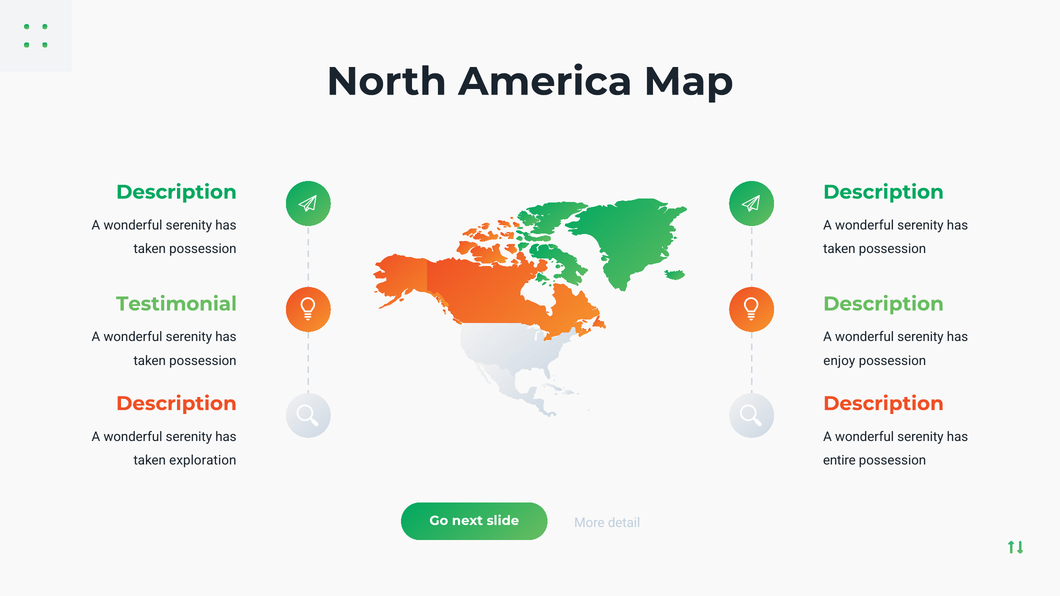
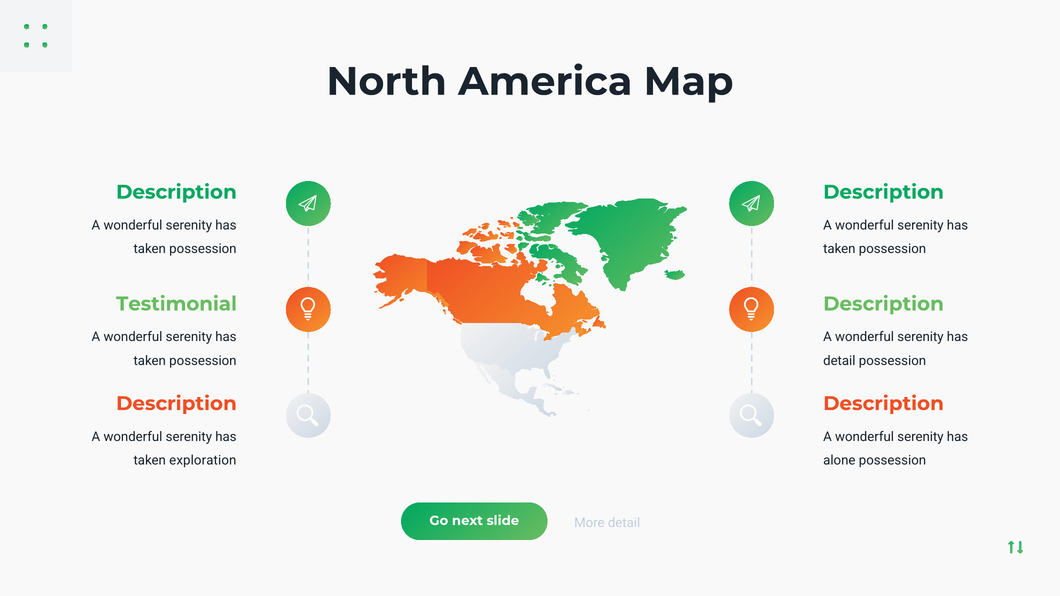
enjoy: enjoy -> detail (839, 361)
entire: entire -> alone (839, 461)
